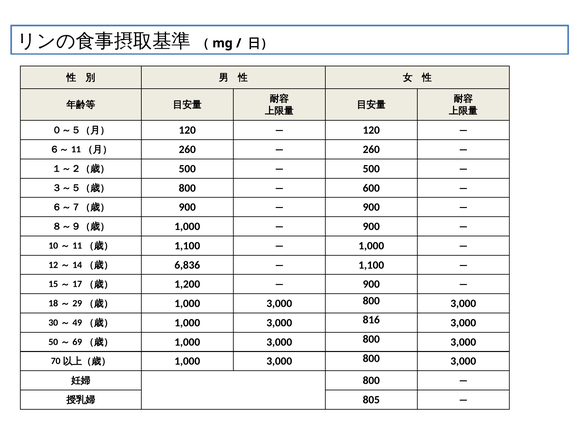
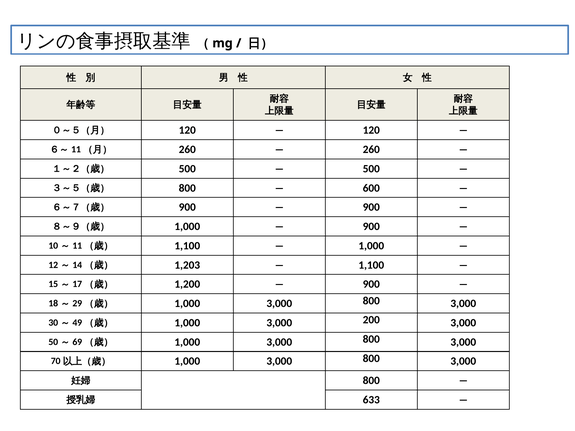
6,836: 6,836 -> 1,203 (187, 265)
816: 816 -> 200 (371, 320)
805: 805 -> 633 (371, 400)
